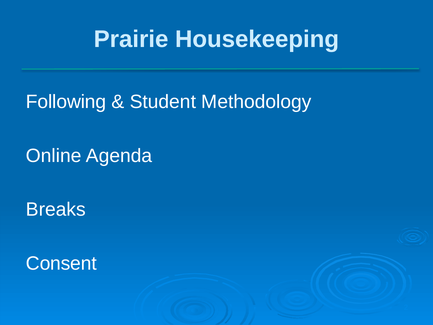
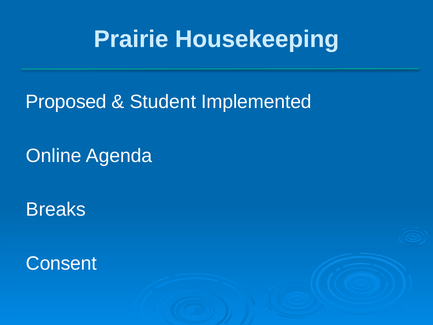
Following: Following -> Proposed (66, 102)
Methodology: Methodology -> Implemented (256, 102)
